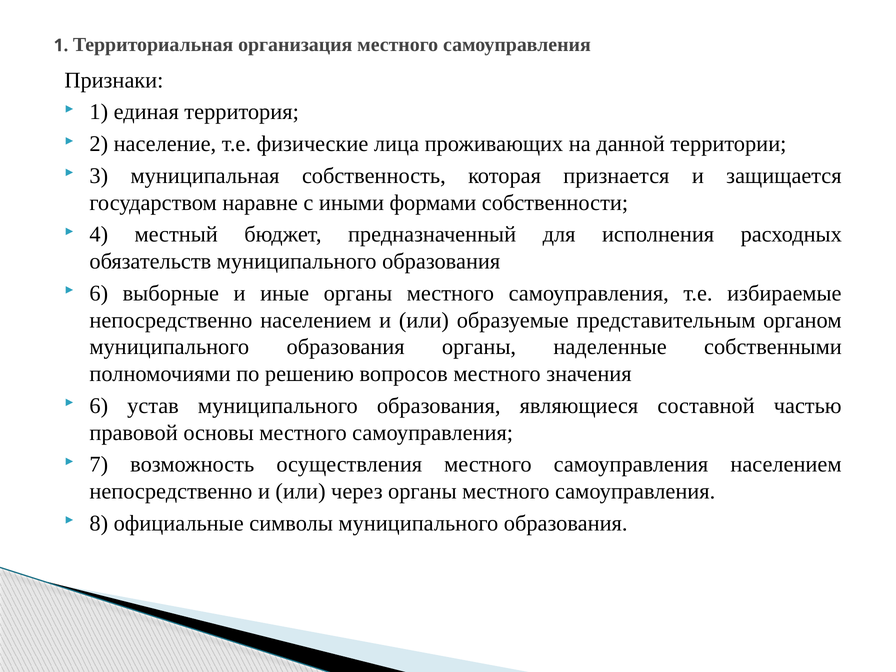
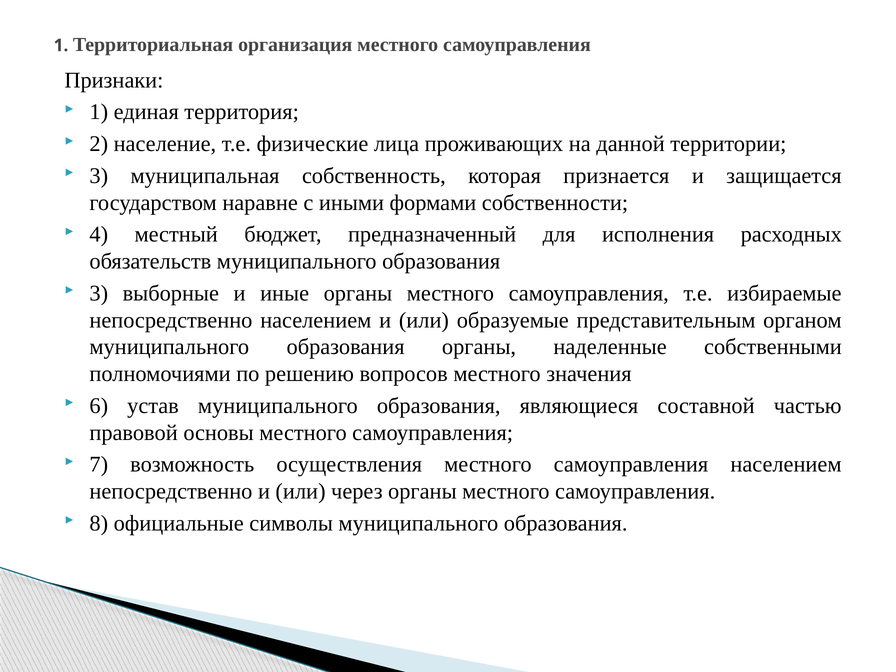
6: 6 -> 3 (99, 293)
